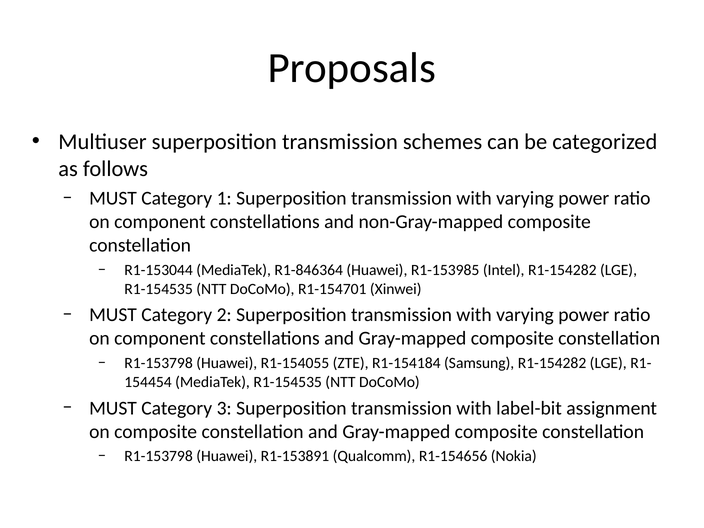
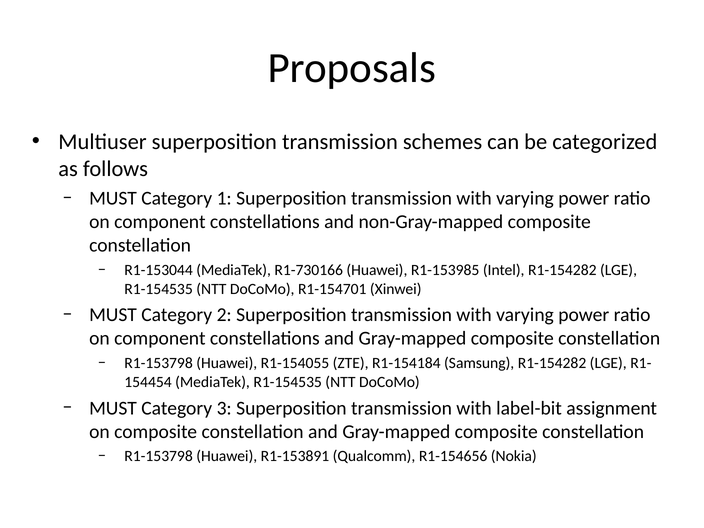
R1-846364: R1-846364 -> R1-730166 (309, 270)
